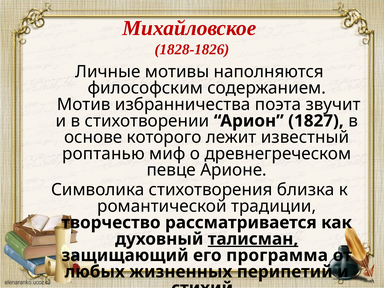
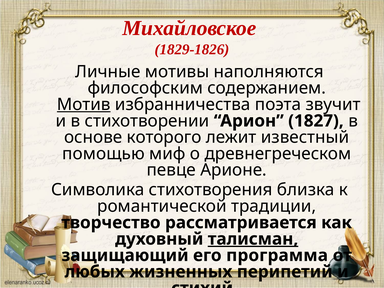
1828-1826: 1828-1826 -> 1829-1826 (192, 49)
Мотив underline: none -> present (84, 105)
роптанью: роптанью -> помощью (103, 154)
